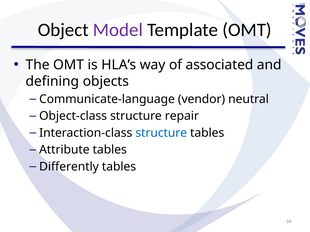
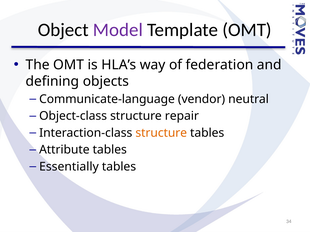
associated: associated -> federation (220, 65)
structure colour: blue -> orange (161, 133)
Differently: Differently -> Essentially (69, 167)
